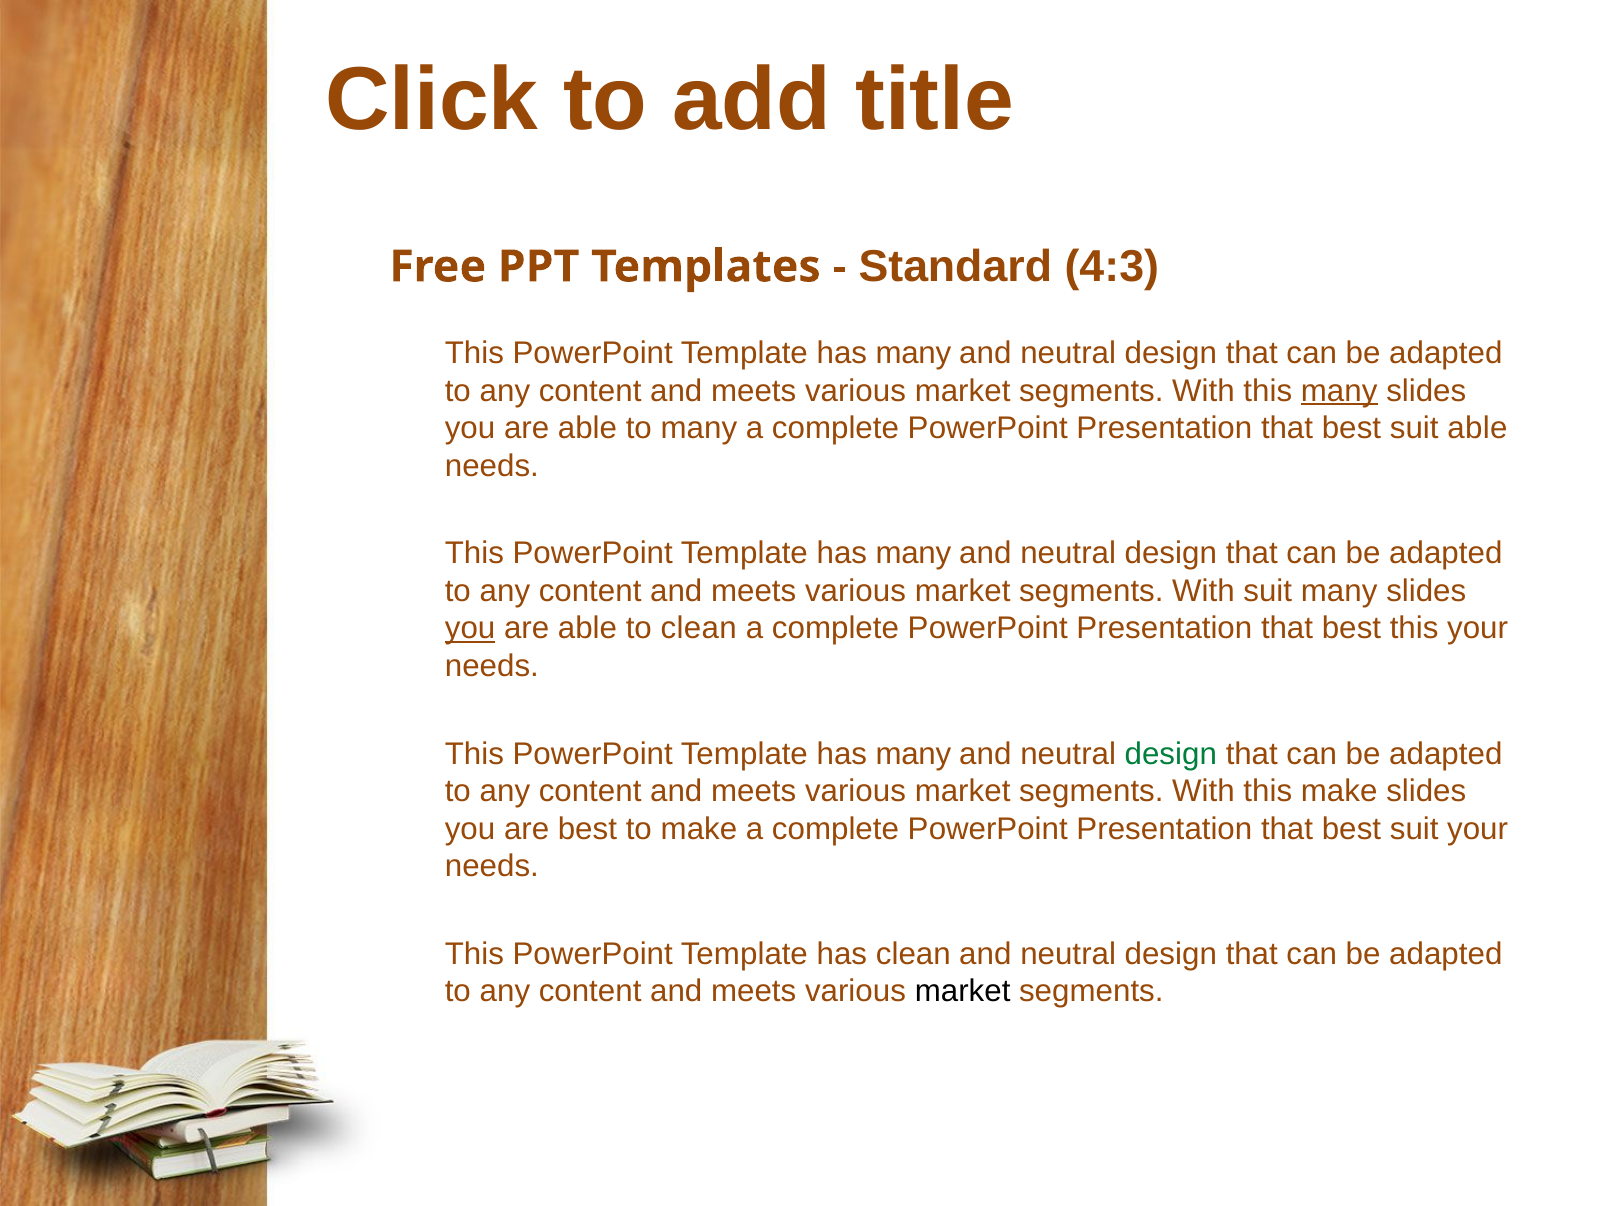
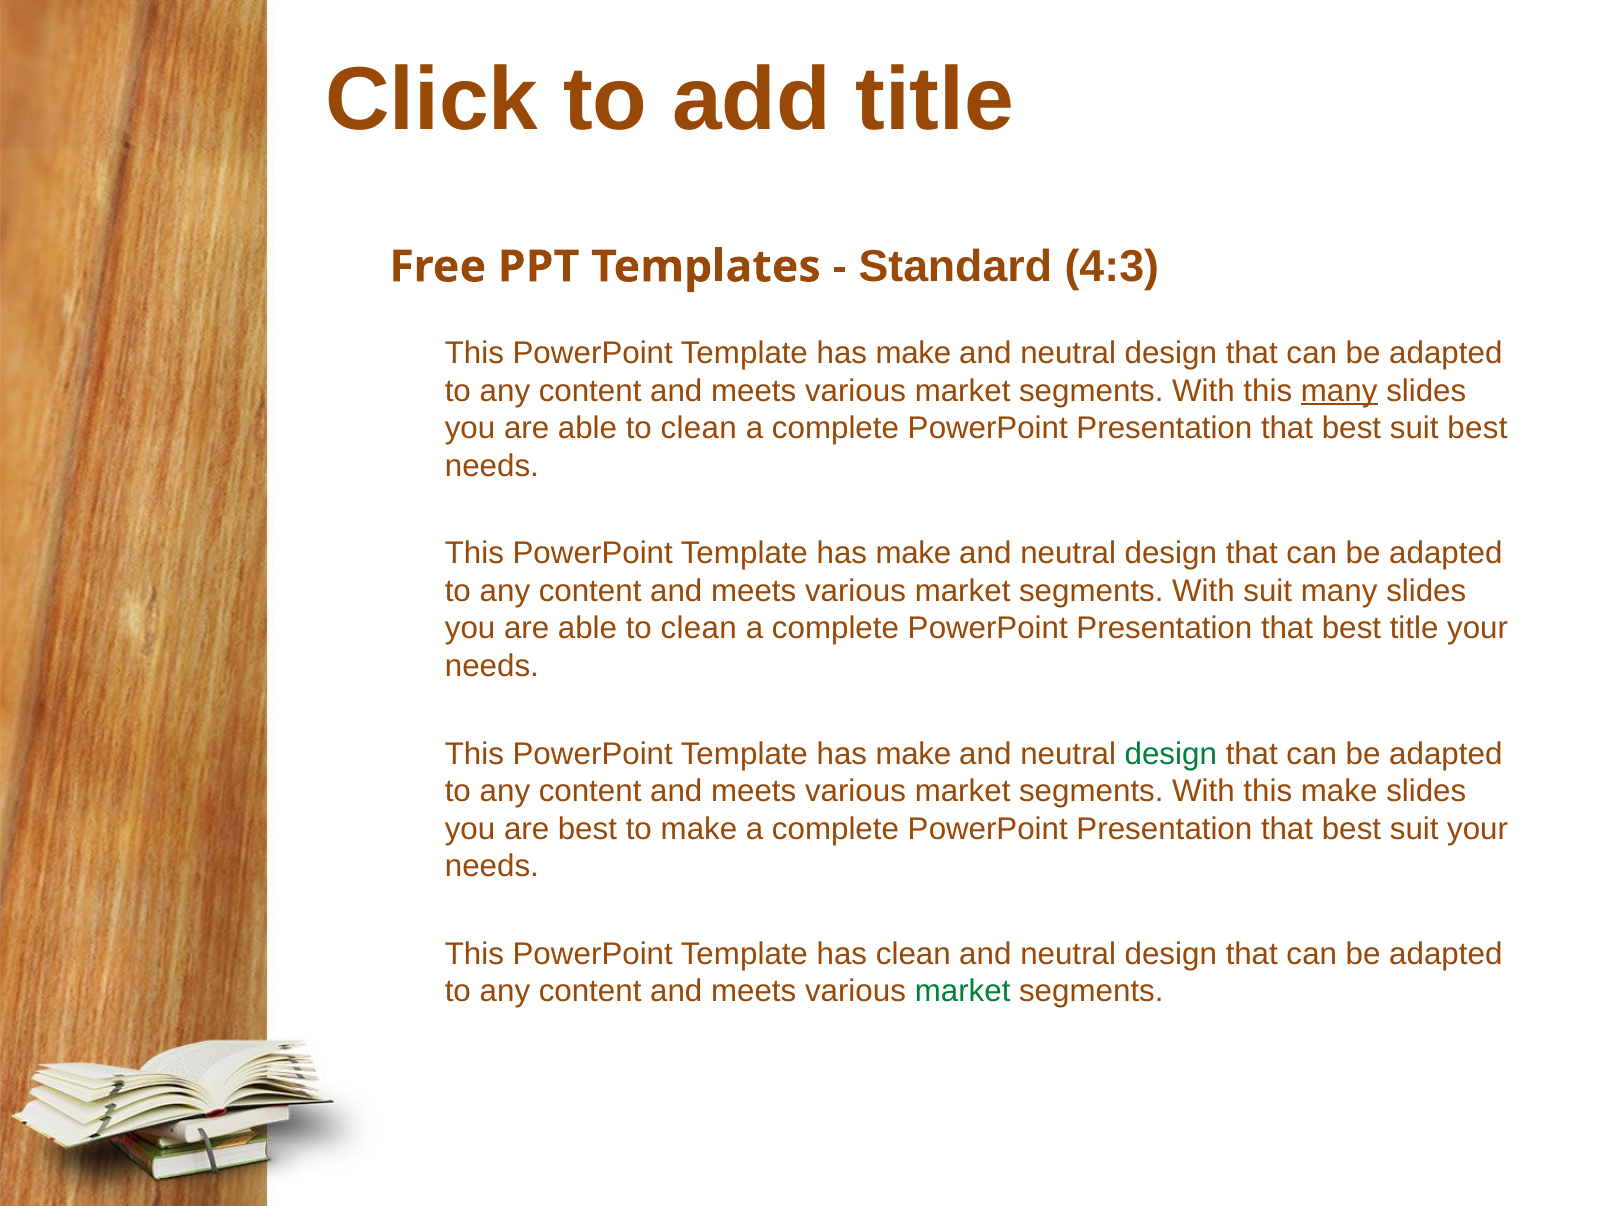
many: many -> make (913, 353)
many: many -> clean (699, 428)
suit able: able -> best (1477, 428)
many: many -> make (913, 554)
you underline: present -> none (470, 629)
best this: this -> title (1414, 629)
many: many -> make (913, 754)
market colour: black -> green (963, 992)
